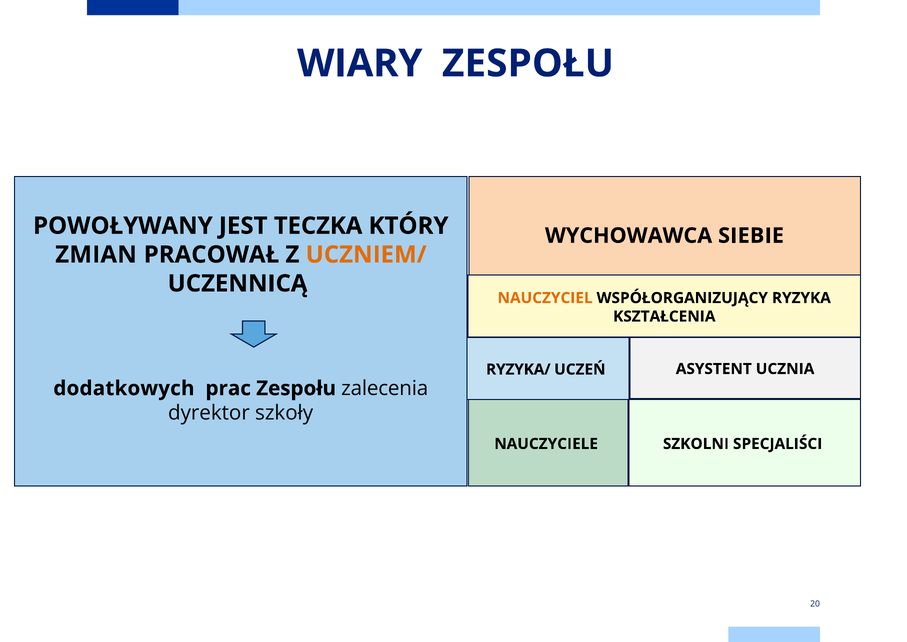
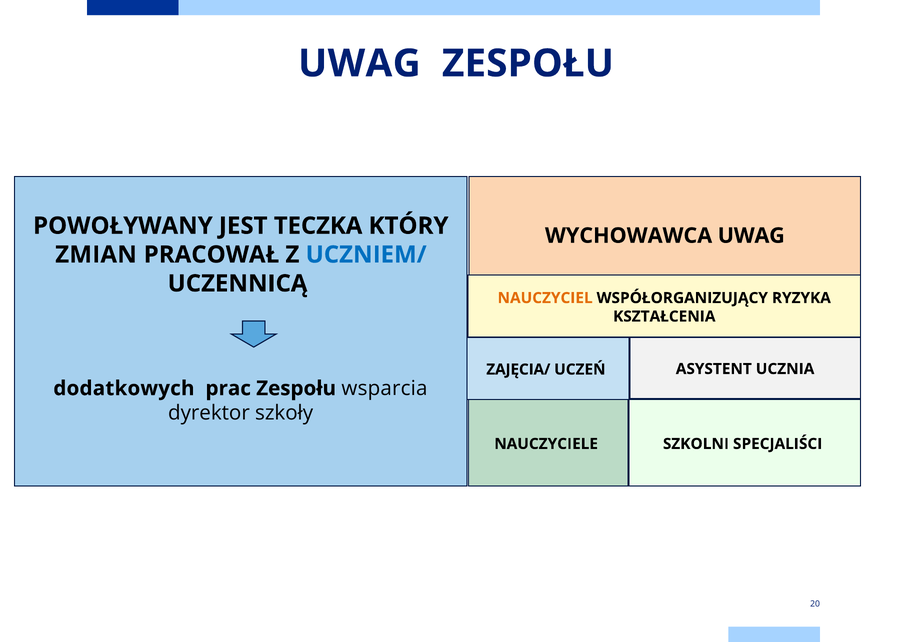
WIARY: WIARY -> UWAG (359, 63)
WYCHOWAWCA SIEBIE: SIEBIE -> UWAG (751, 235)
UCZNIEM/ colour: orange -> blue (366, 254)
RYZYKA/: RYZYKA/ -> ZAJĘCIA/ (518, 369)
zalecenia: zalecenia -> wsparcia (385, 388)
